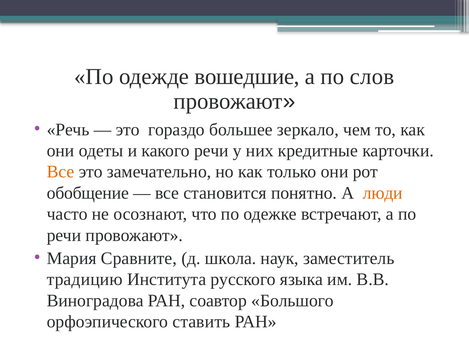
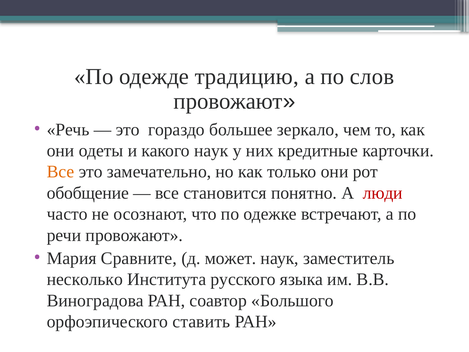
вошедшие: вошедшие -> традицию (247, 77)
какого речи: речи -> наук (211, 151)
люди colour: orange -> red (383, 193)
школа: школа -> может (231, 258)
традицию: традицию -> несколько (85, 279)
